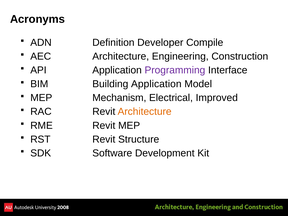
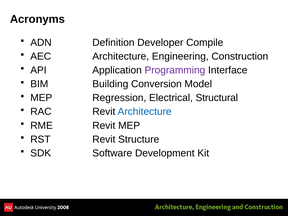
Building Application: Application -> Conversion (156, 84)
Mechanism: Mechanism -> Regression (119, 98)
Improved: Improved -> Structural (217, 98)
Architecture colour: orange -> blue (145, 112)
